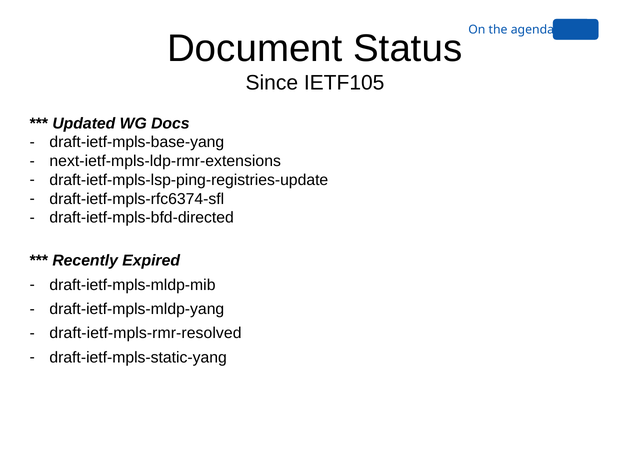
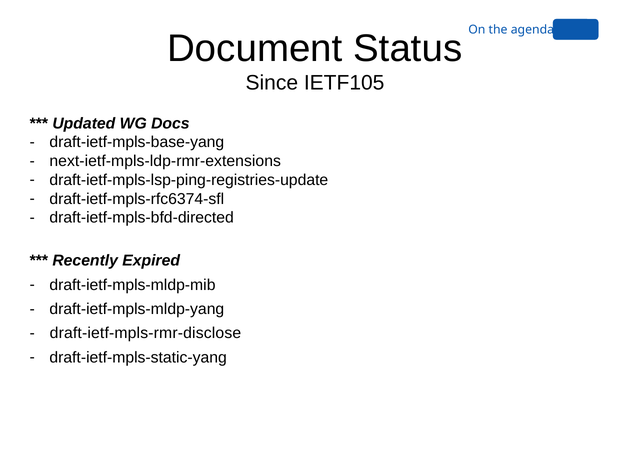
draft-ietf-mpls-rmr-resolved: draft-ietf-mpls-rmr-resolved -> draft-ietf-mpls-rmr-disclose (145, 334)
